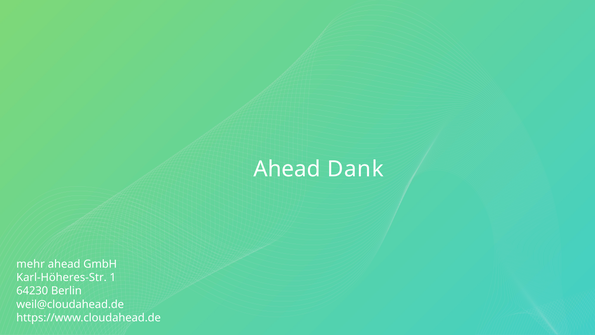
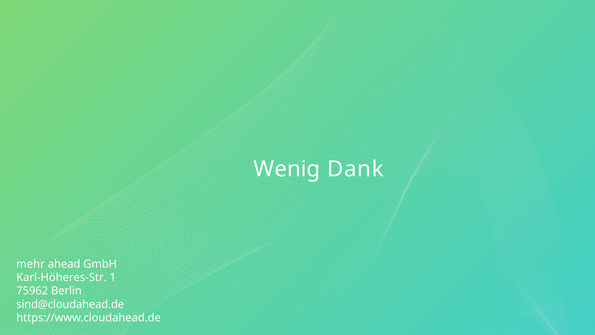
Ahead: Ahead -> Wenig (287, 169)
64230: 64230 -> 75962 (32, 291)
weil@cloudahead.de: weil@cloudahead.de -> sind@cloudahead.de (70, 304)
